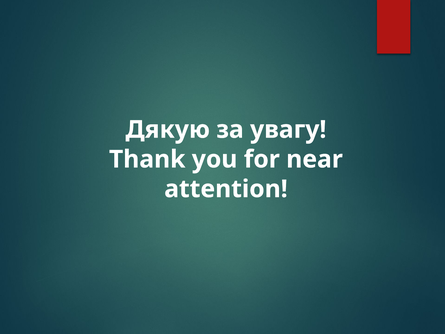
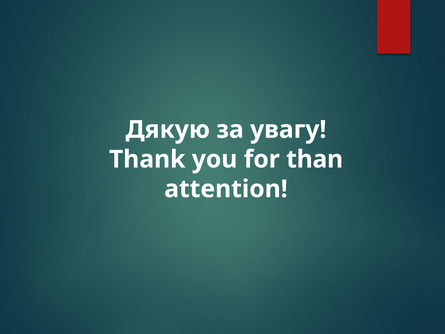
near: near -> than (315, 159)
